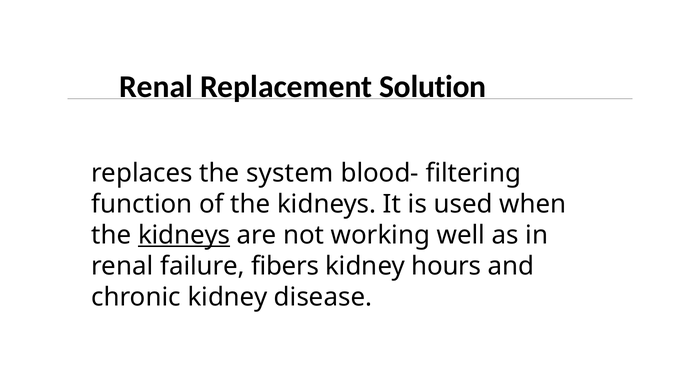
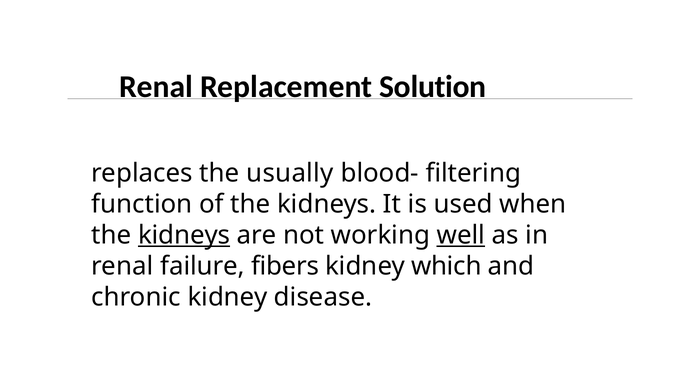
system: system -> usually (290, 173)
well underline: none -> present (461, 235)
hours: hours -> which (446, 266)
